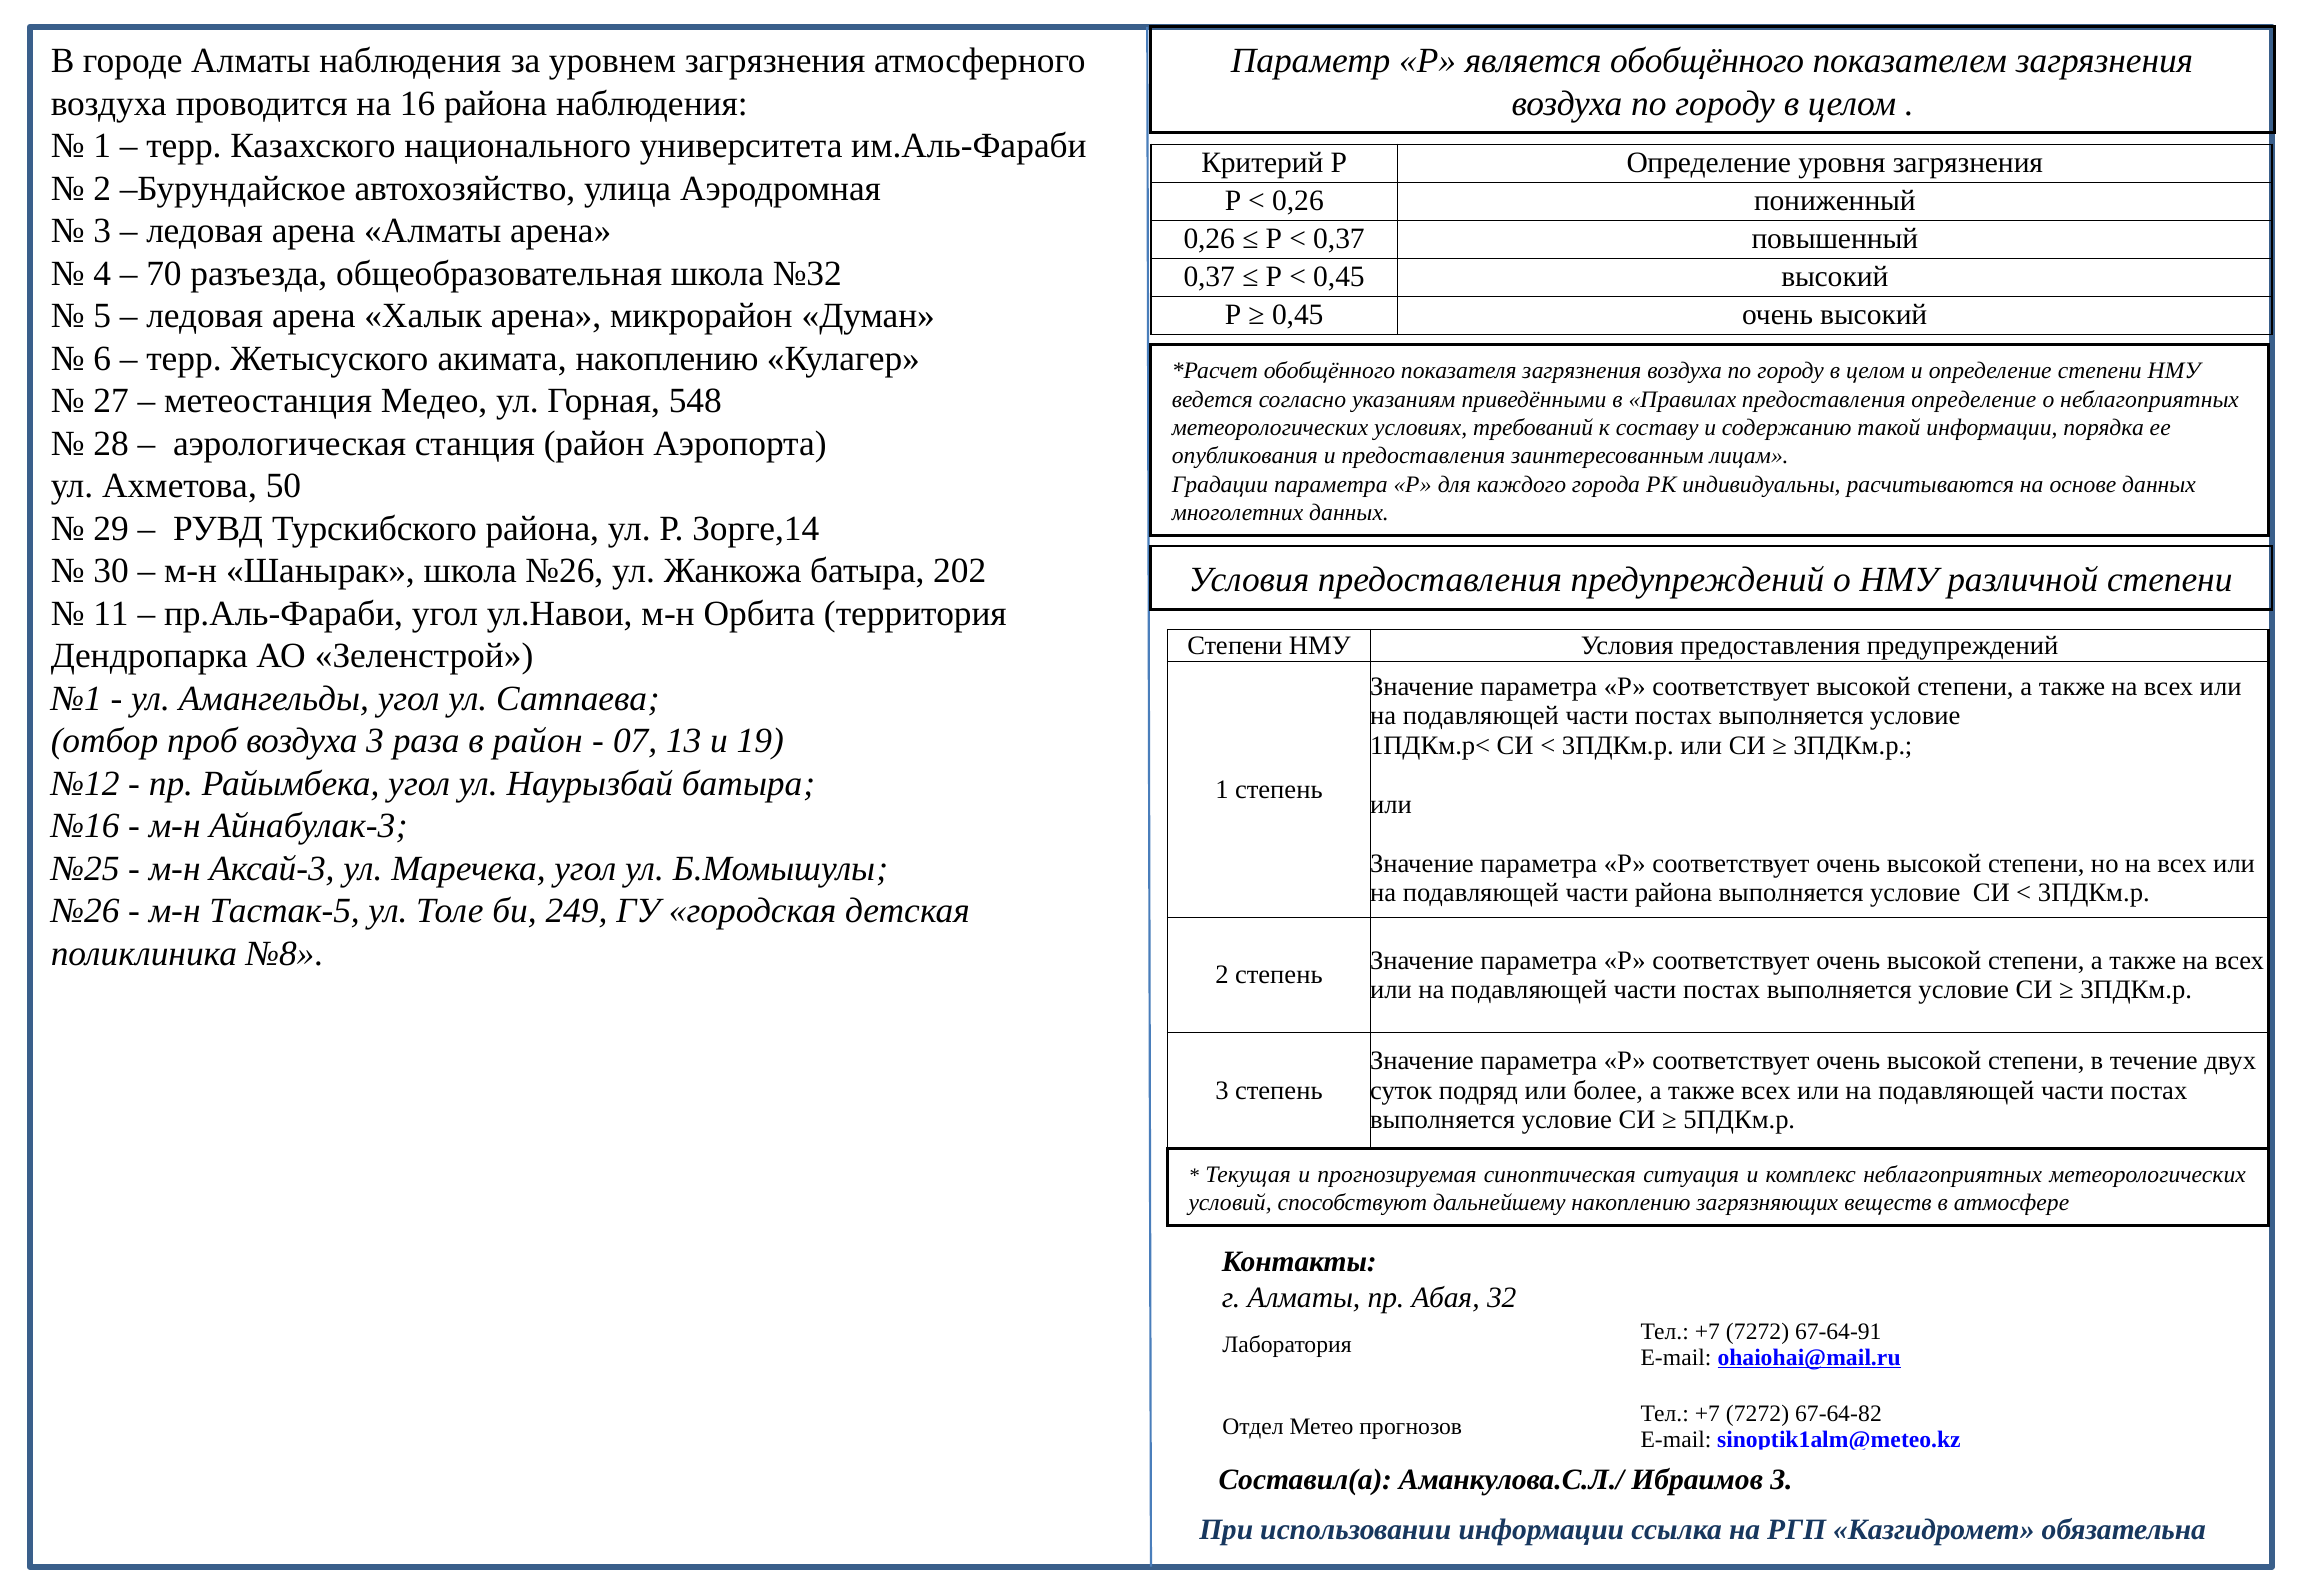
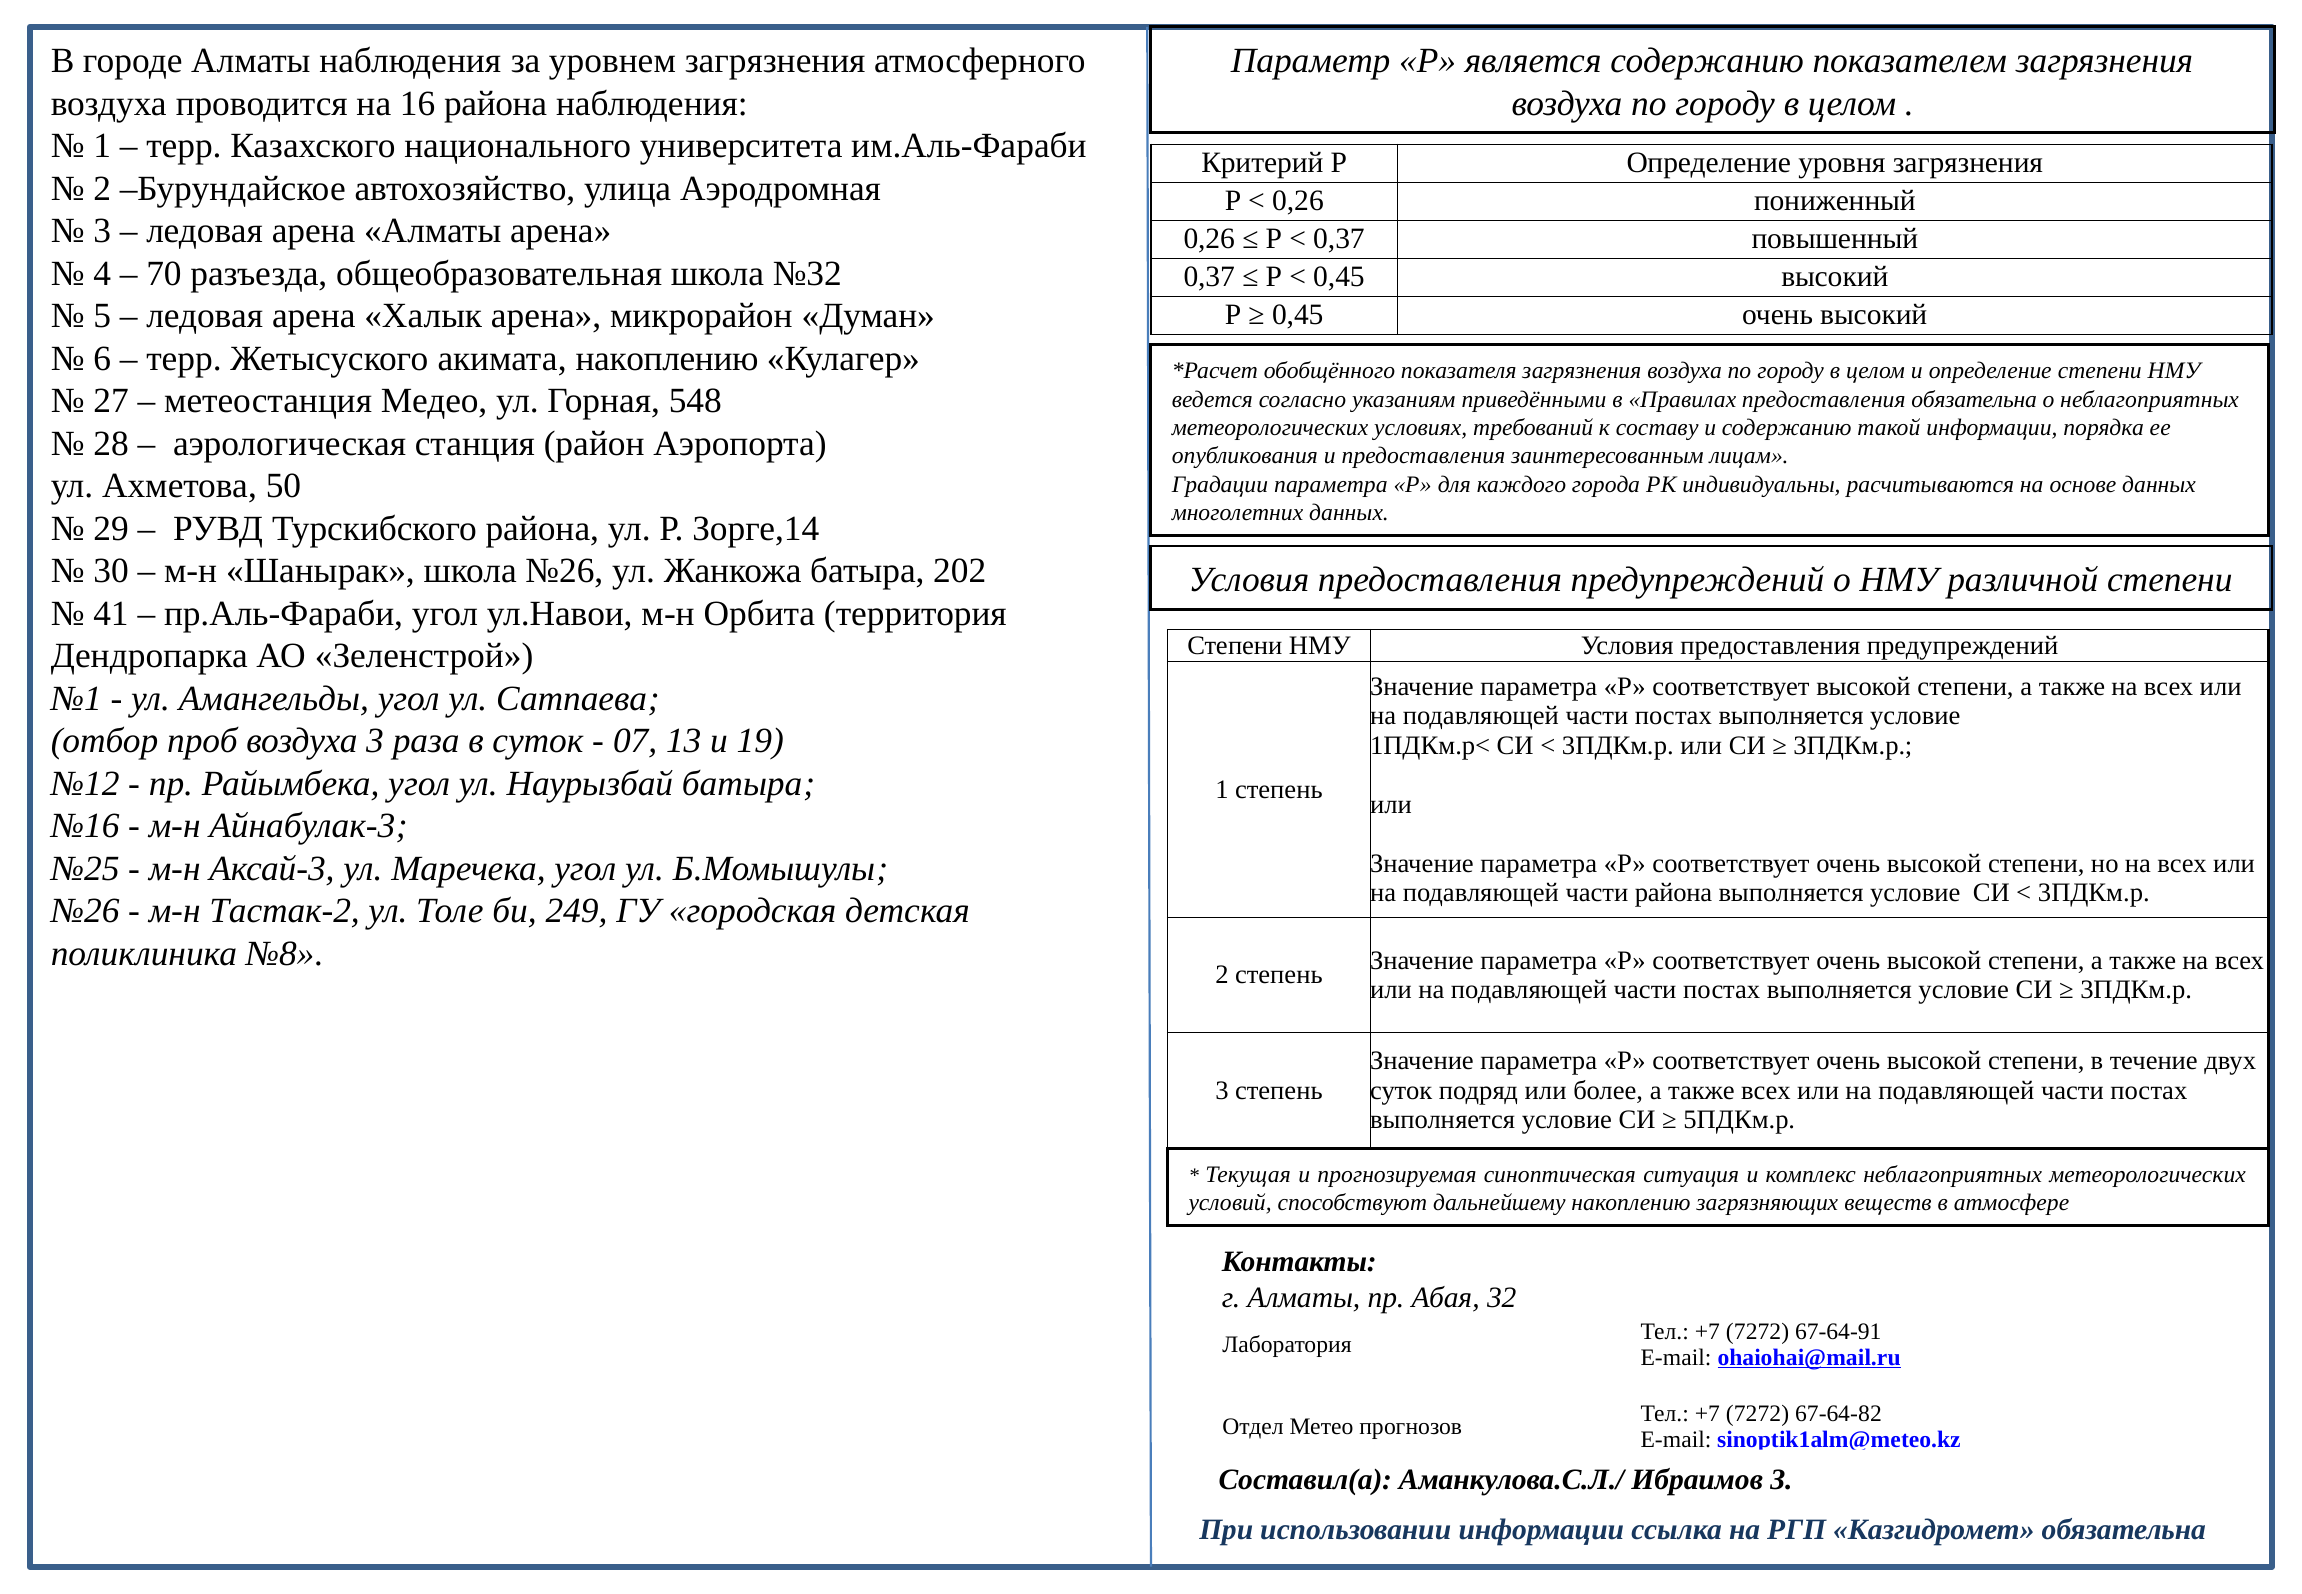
является обобщённого: обобщённого -> содержанию (1707, 61)
предоставления определение: определение -> обязательна (1974, 399)
11: 11 -> 41 (111, 613)
в район: район -> суток (538, 741)
Тастак-5: Тастак-5 -> Тастак-2 (285, 911)
